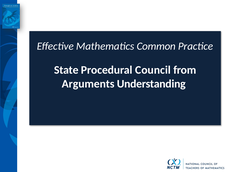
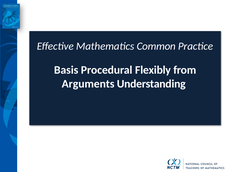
State: State -> Basis (66, 70)
Council: Council -> Flexibly (153, 70)
